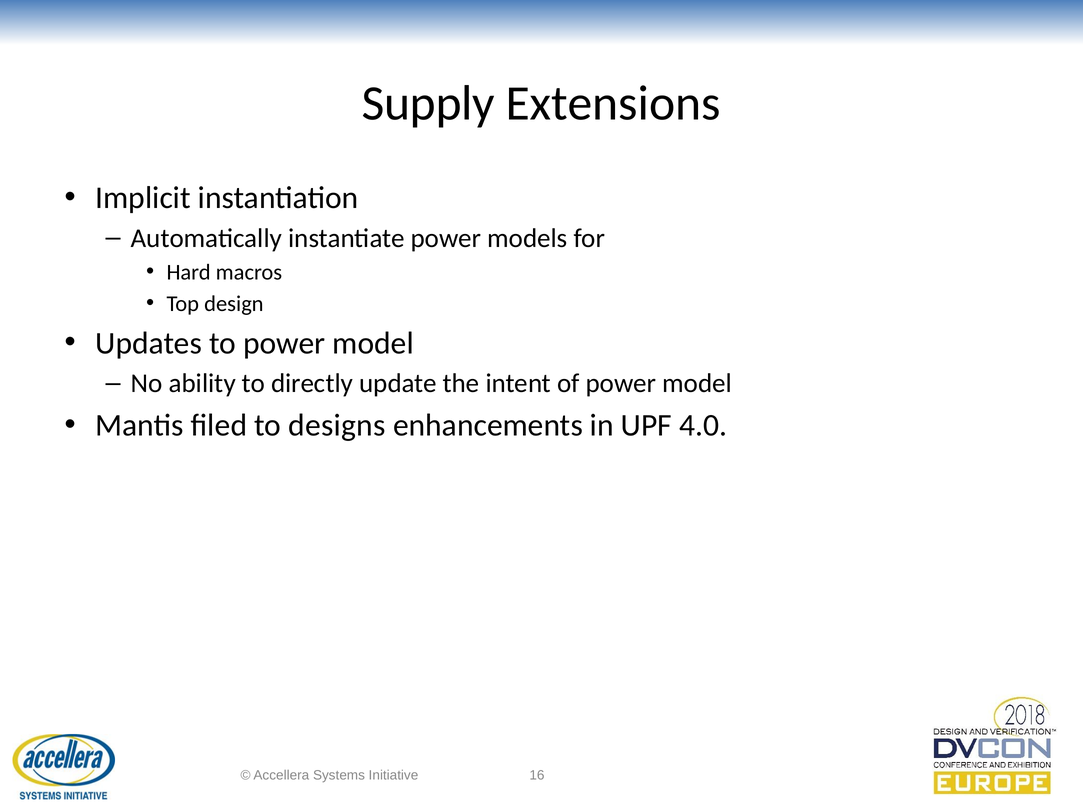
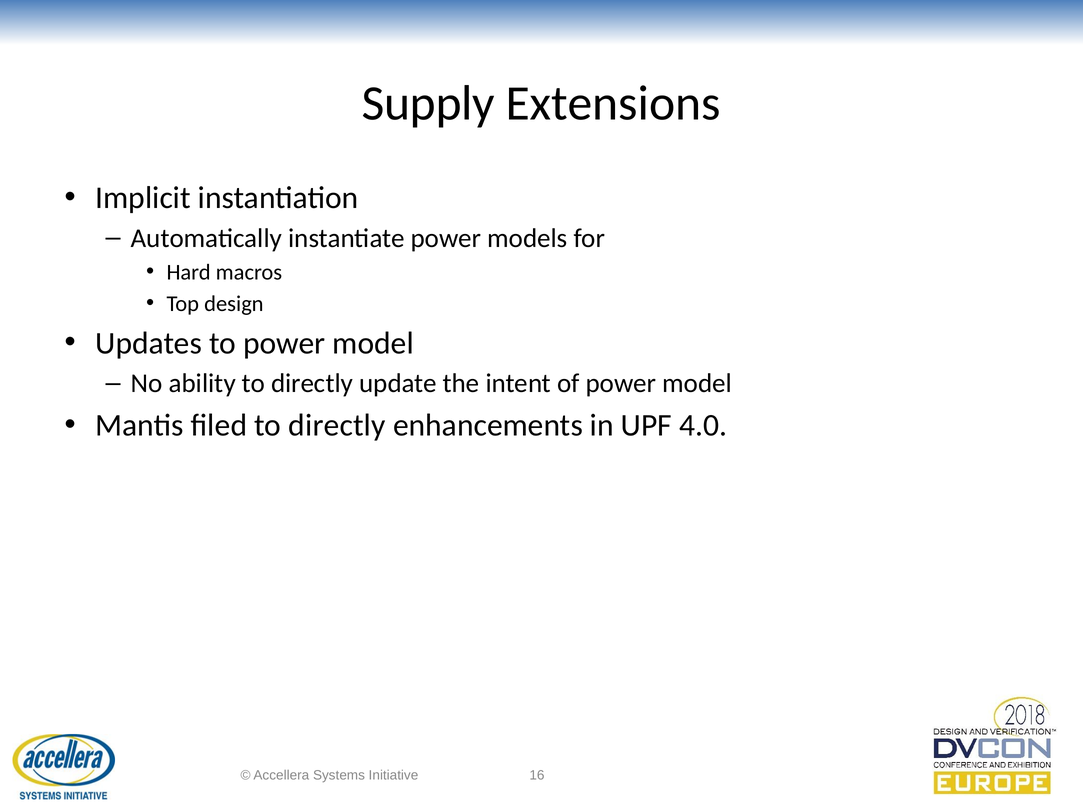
filed to designs: designs -> directly (337, 426)
